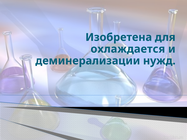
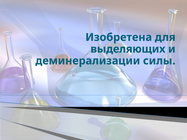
охлаждается: охлаждается -> выделяющих (128, 49)
нужд: нужд -> силы (159, 61)
